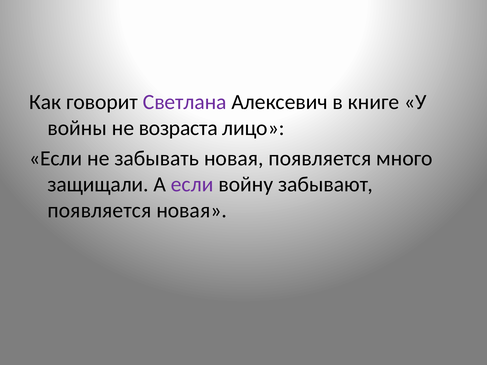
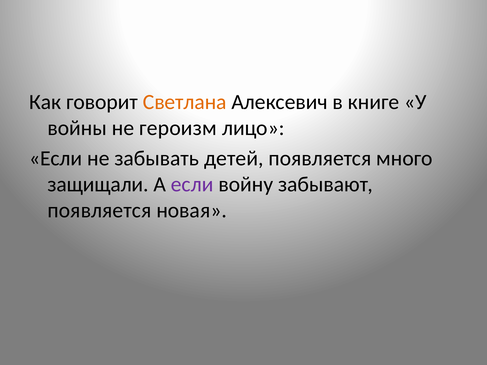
Светлана colour: purple -> orange (185, 102)
возраста: возраста -> героизм (178, 128)
забывать новая: новая -> детей (234, 158)
